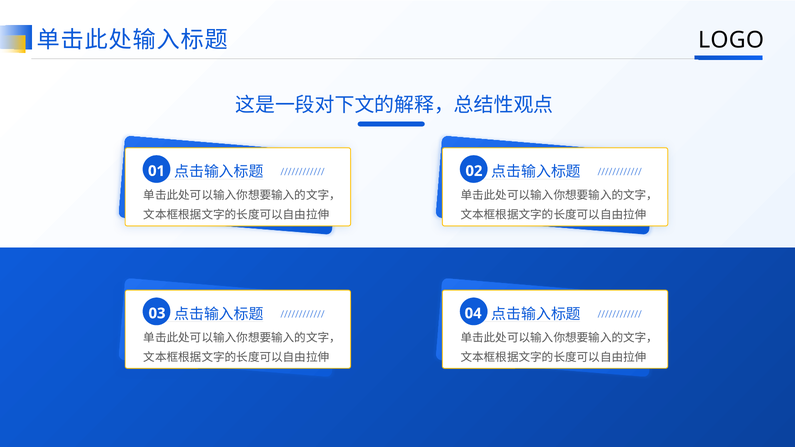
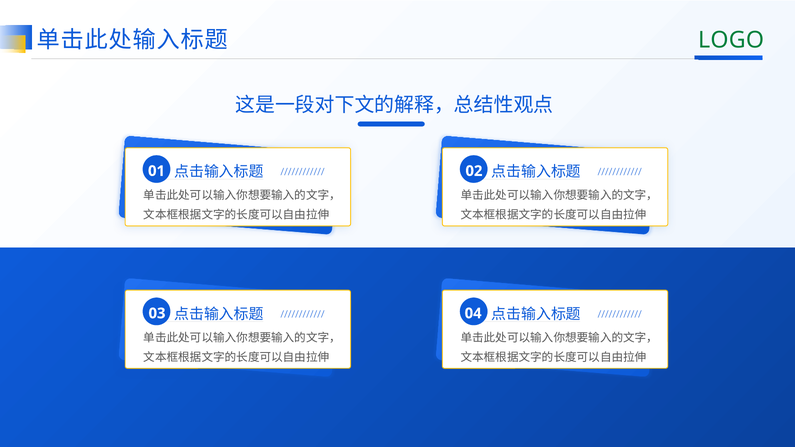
LOGO colour: black -> green (731, 40)
